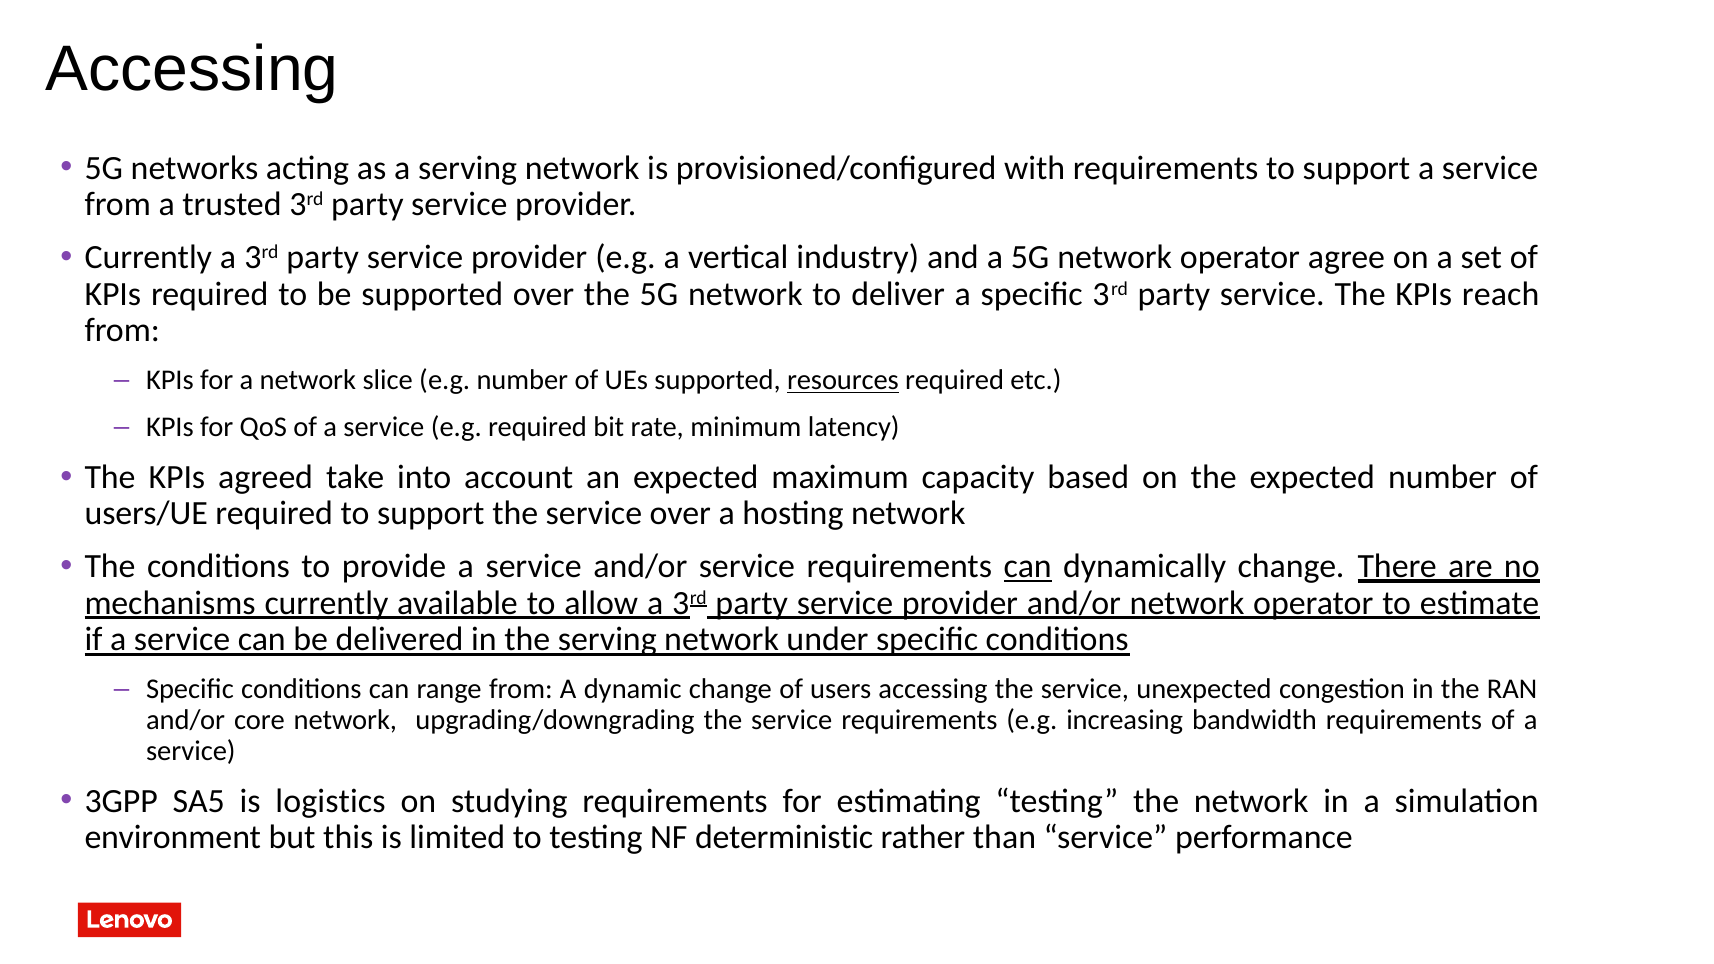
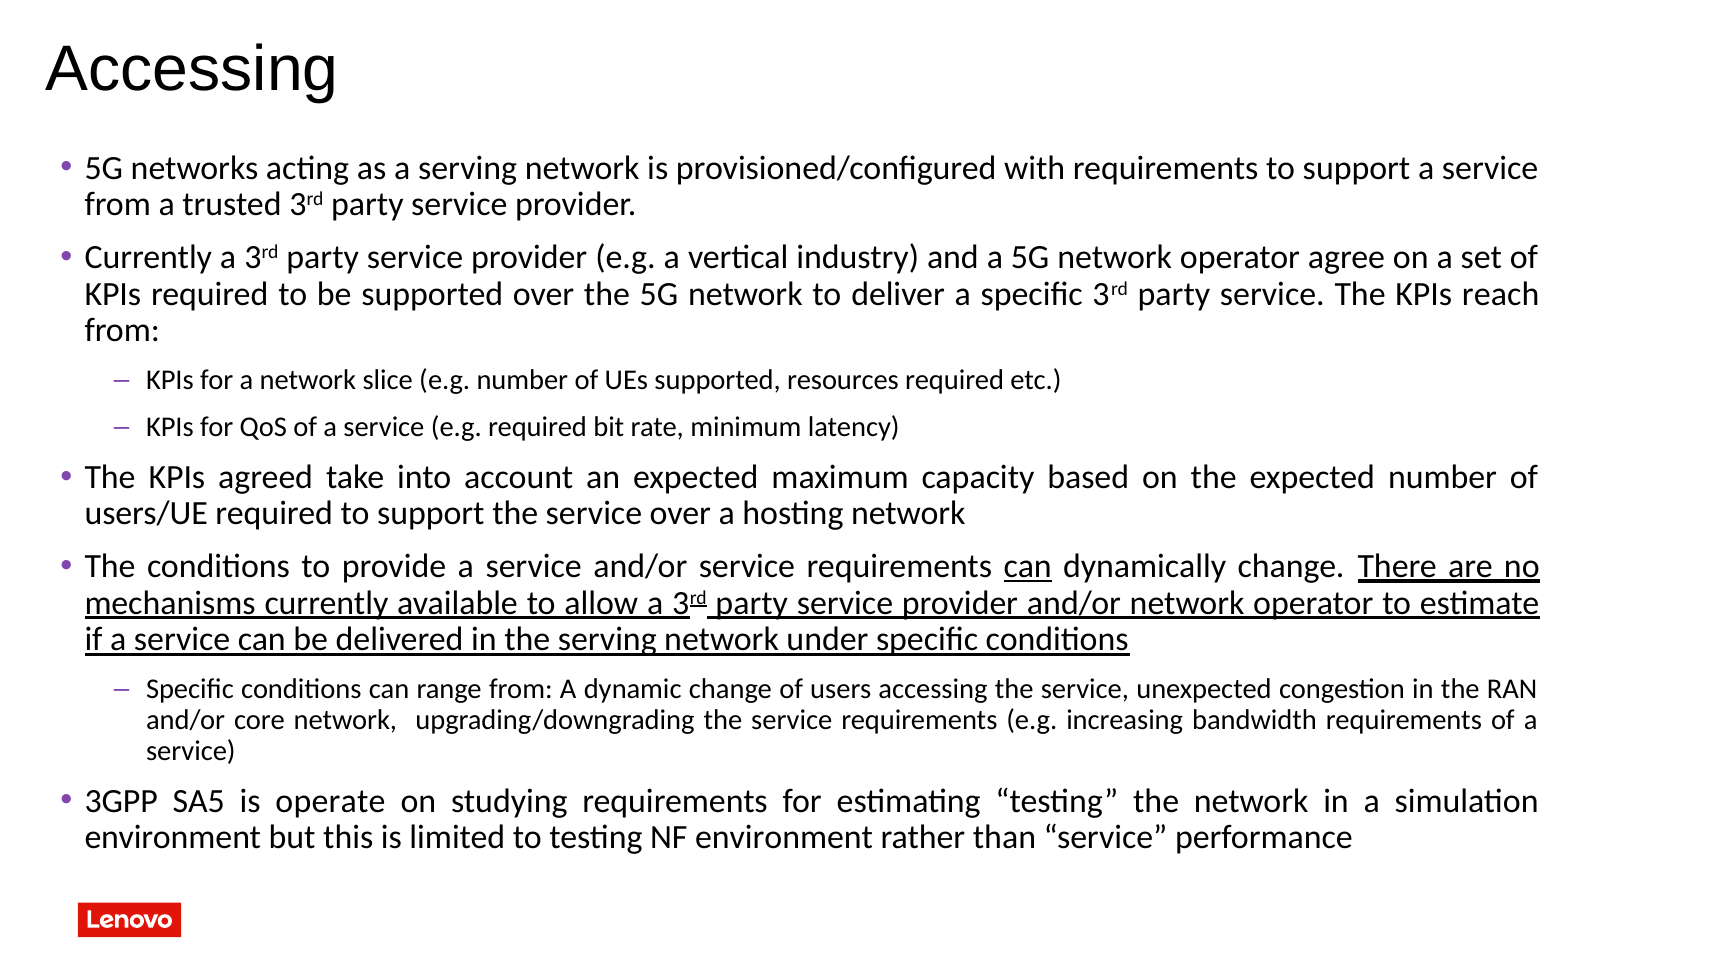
resources underline: present -> none (843, 380)
logistics: logistics -> operate (331, 801)
NF deterministic: deterministic -> environment (784, 838)
